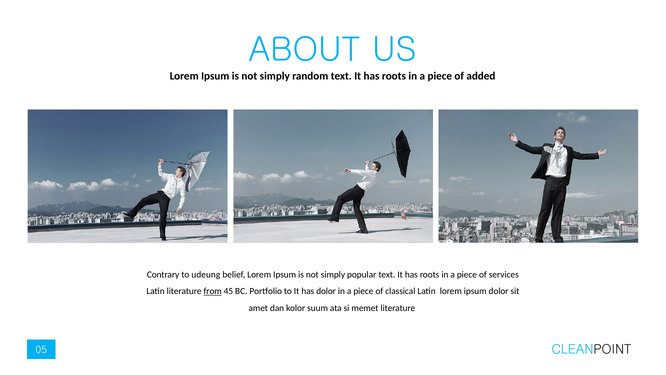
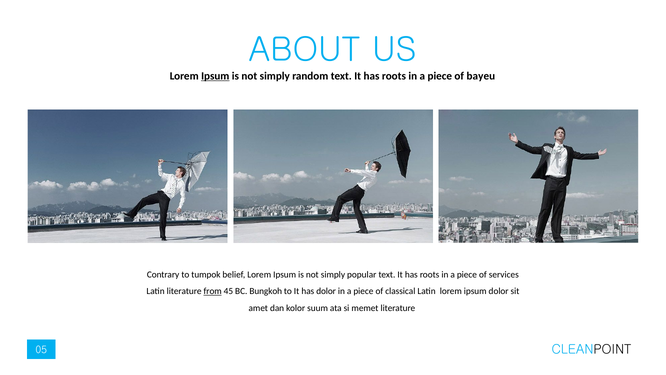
Ipsum underline: none -> present (215, 76)
added: added -> bayeu (481, 76)
udeung: udeung -> tumpok (206, 274)
Portfolio: Portfolio -> Bungkoh (266, 291)
